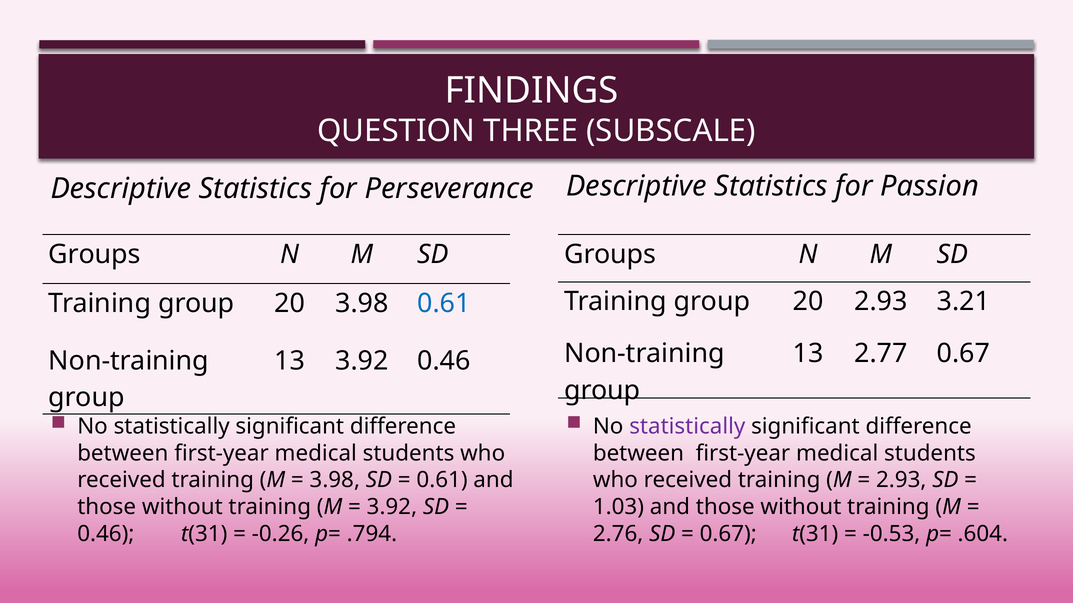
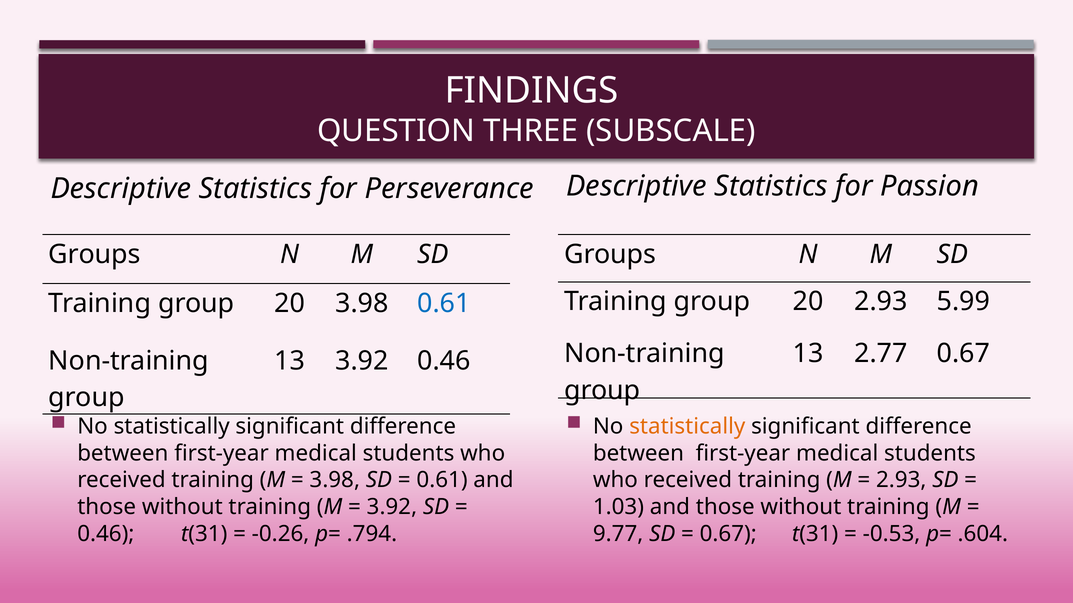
3.21: 3.21 -> 5.99 (963, 302)
statistically colour: purple -> orange (687, 427)
2.76: 2.76 -> 9.77 (618, 534)
